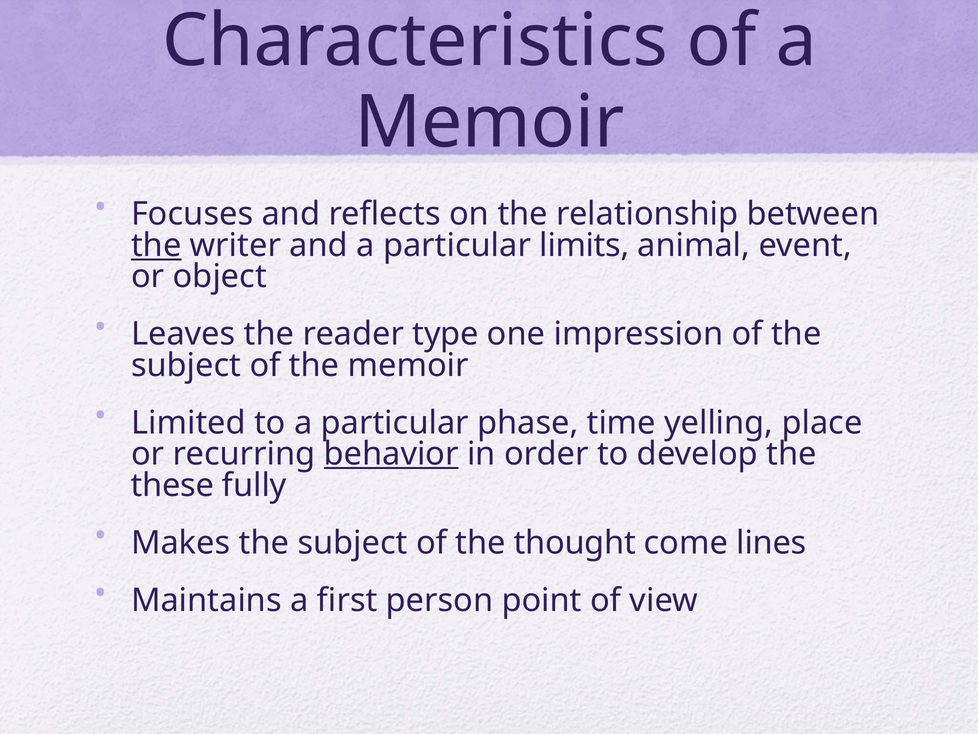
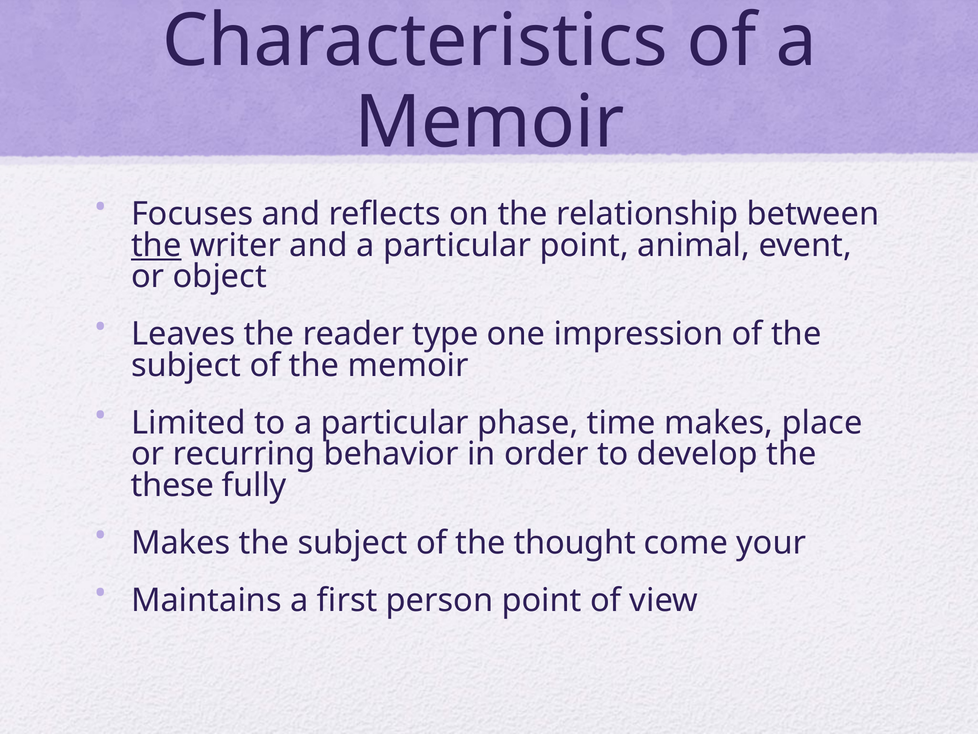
particular limits: limits -> point (584, 245)
time yelling: yelling -> makes (719, 422)
behavior underline: present -> none (391, 454)
lines: lines -> your (771, 542)
